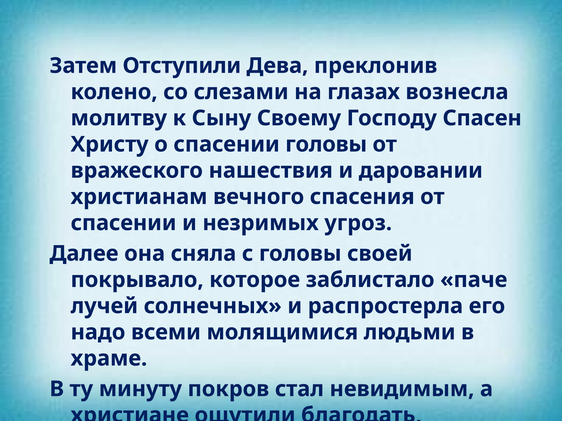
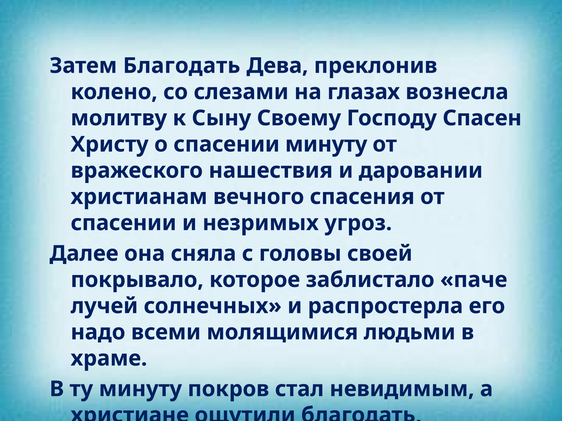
Затем Отступили: Отступили -> Благодать (182, 66)
спасении головы: головы -> минуту (326, 144)
